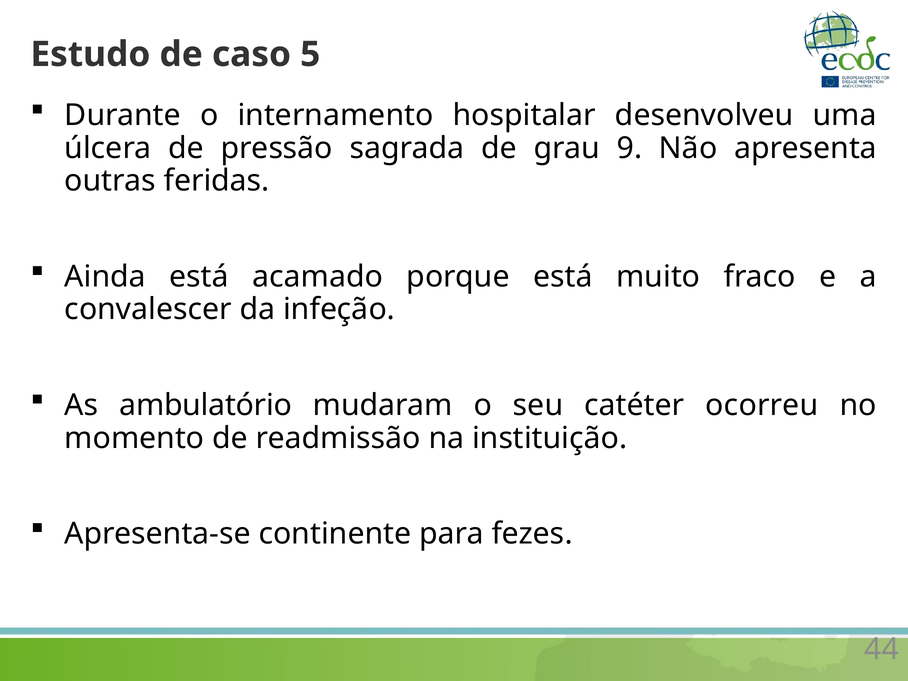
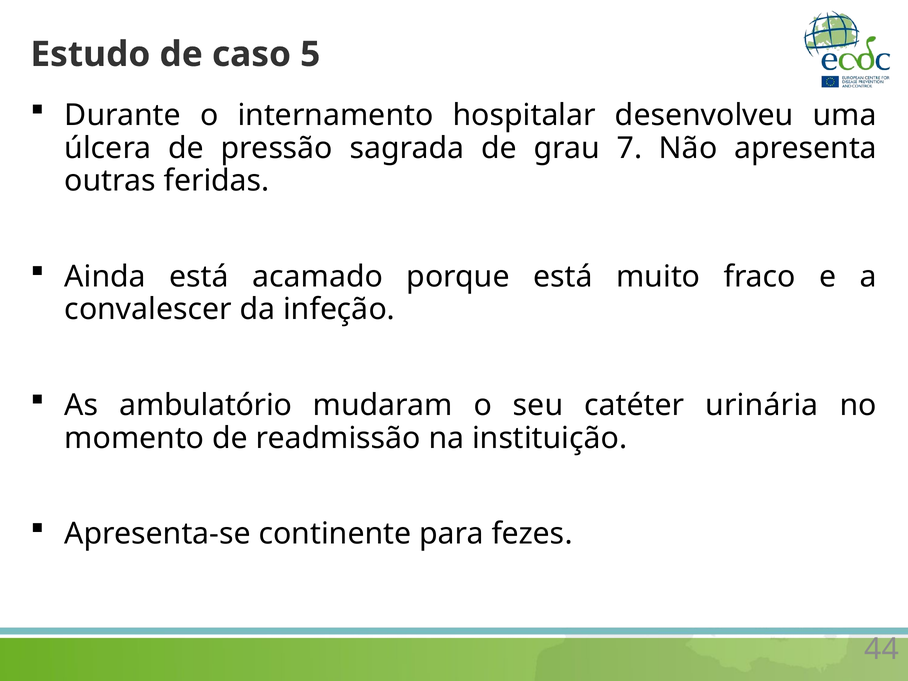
9: 9 -> 7 (629, 148)
ocorreu: ocorreu -> urinária (762, 405)
